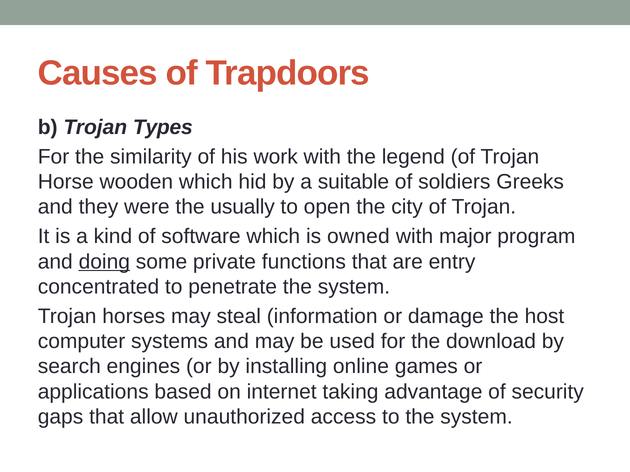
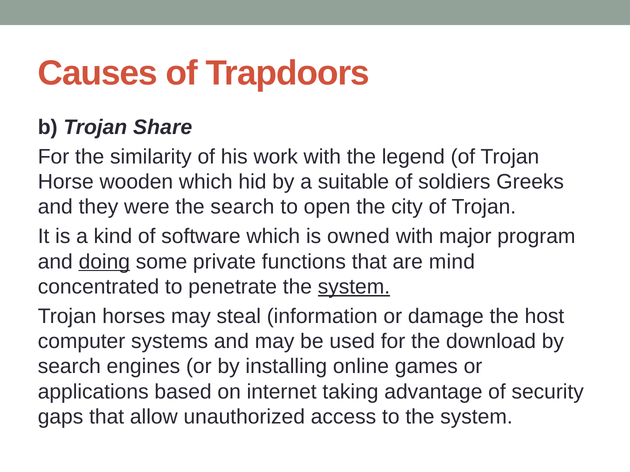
Types: Types -> Share (163, 127)
the usually: usually -> search (242, 207)
entry: entry -> mind (452, 262)
system underline: none -> present (354, 287)
